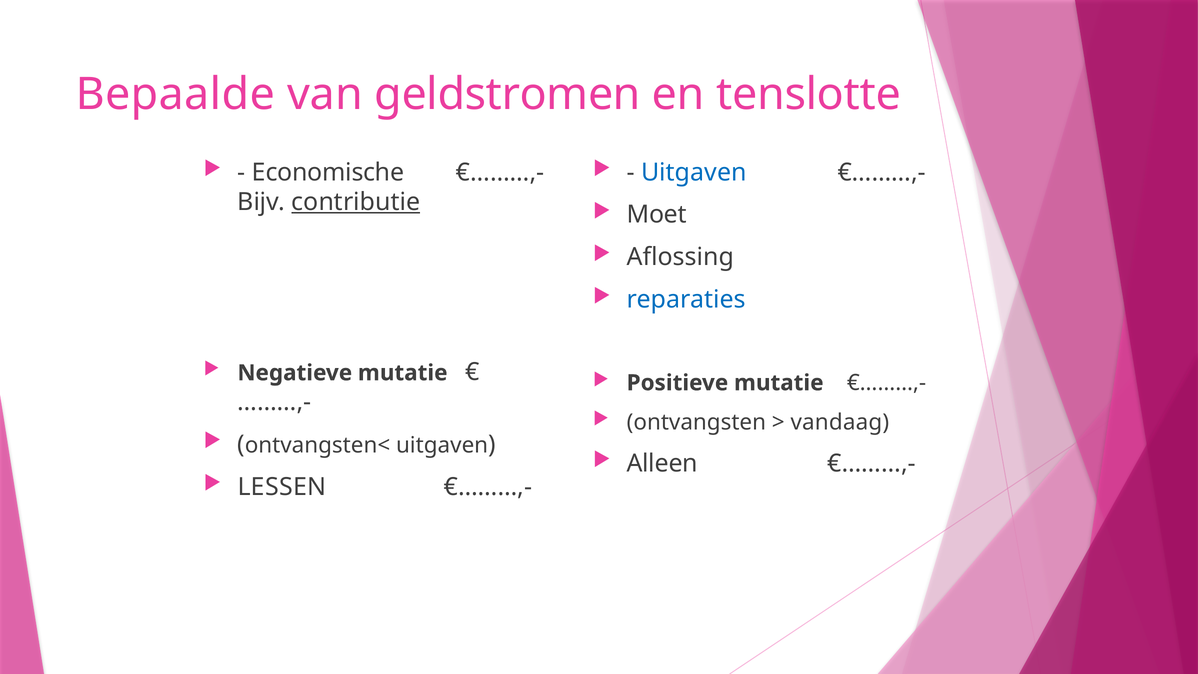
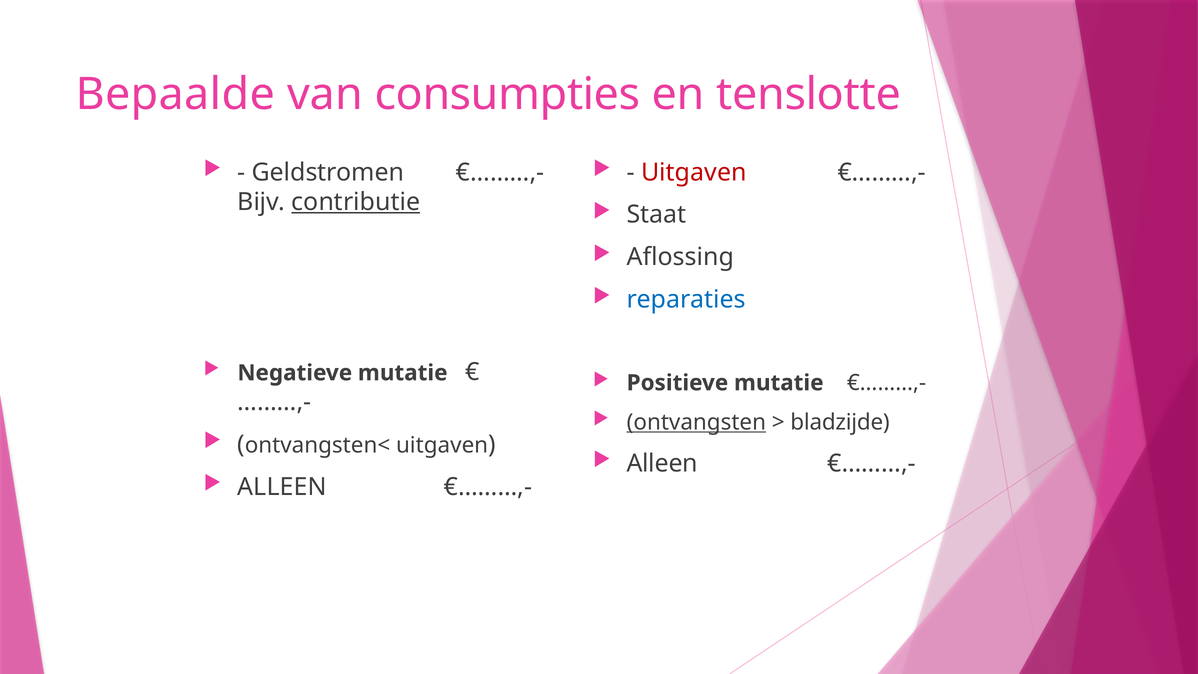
geldstromen: geldstromen -> consumpties (508, 94)
Economische: Economische -> Geldstromen (328, 172)
Uitgaven colour: blue -> red (694, 172)
Moet: Moet -> Staat (657, 215)
ontvangsten underline: none -> present (696, 422)
vandaag: vandaag -> bladzijde (840, 422)
LESSEN: LESSEN -> ALLEEN (282, 487)
